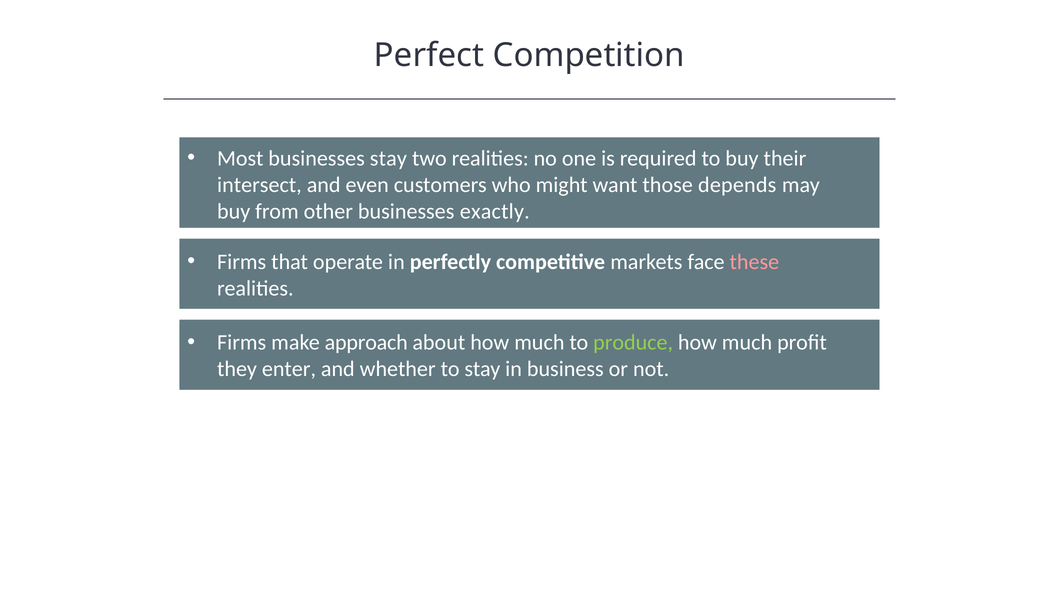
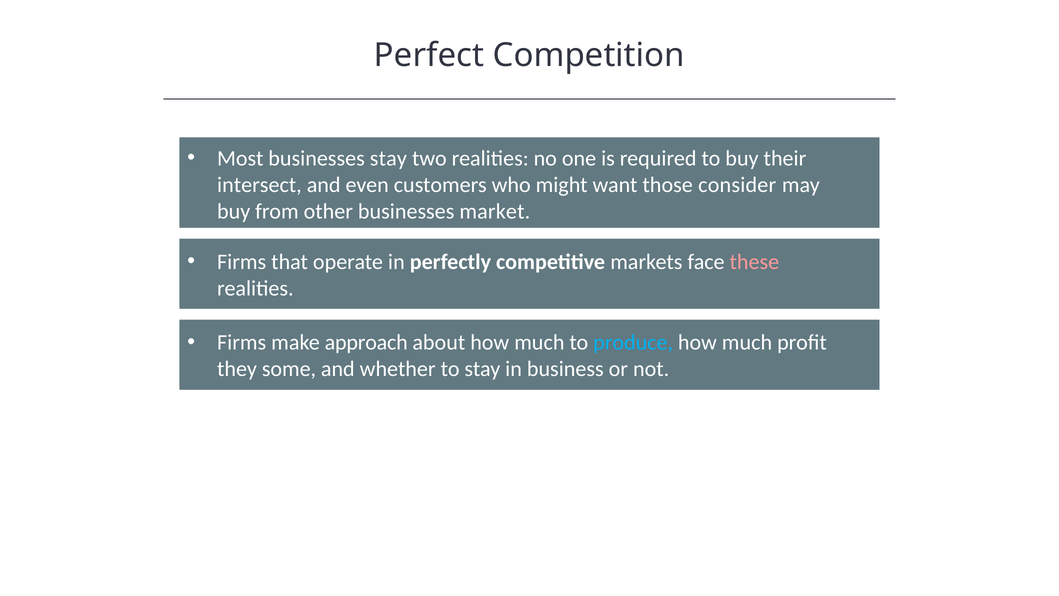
depends: depends -> consider (737, 185)
exactly: exactly -> market (495, 211)
produce colour: light green -> light blue (633, 343)
enter: enter -> some (289, 369)
